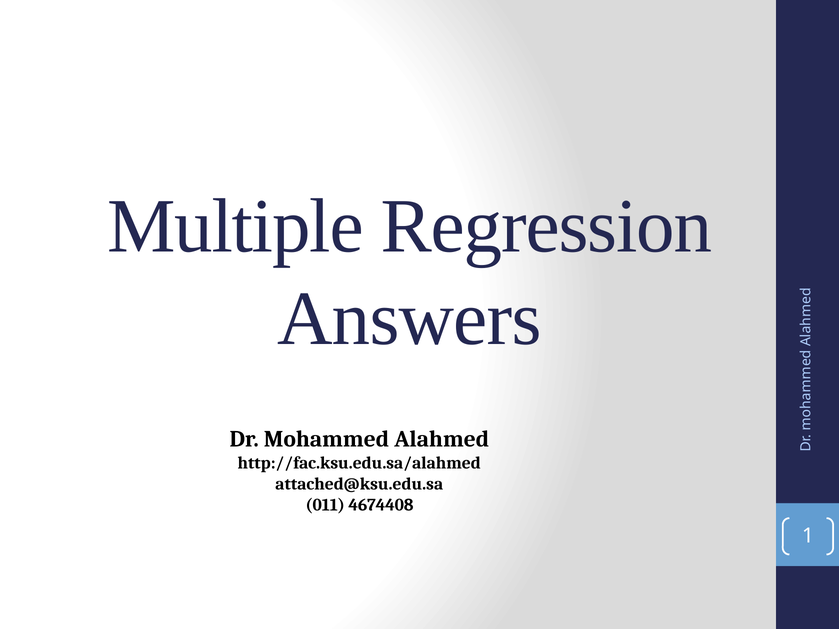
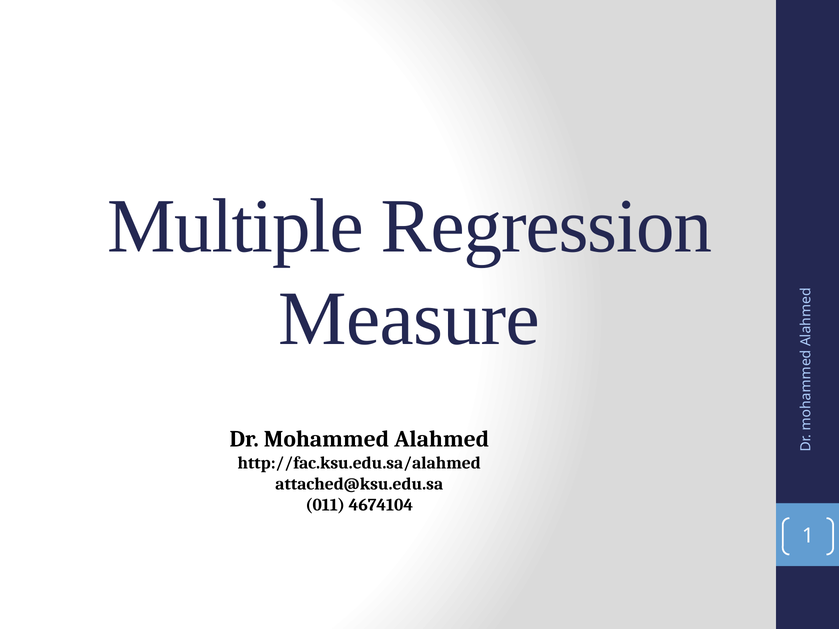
Answers: Answers -> Measure (409, 319)
4674408: 4674408 -> 4674104 (381, 505)
